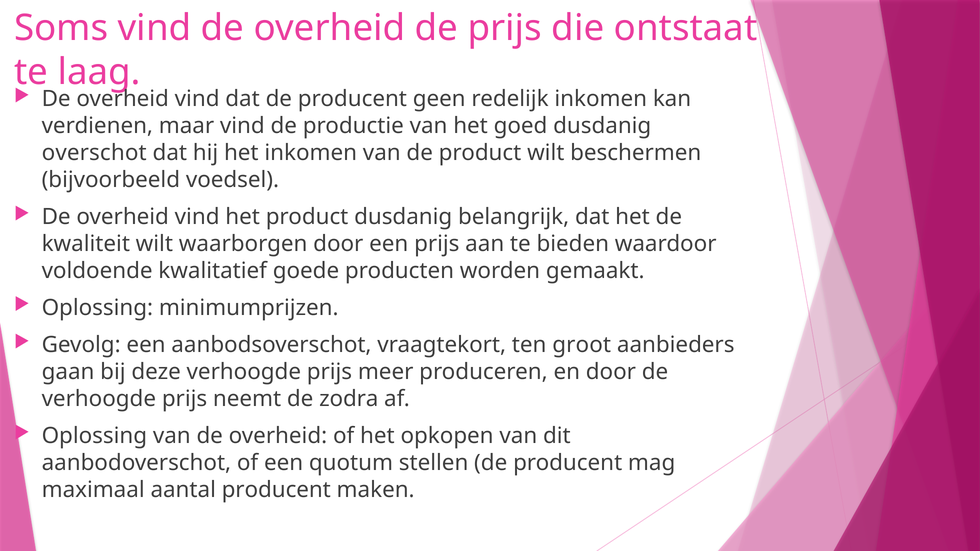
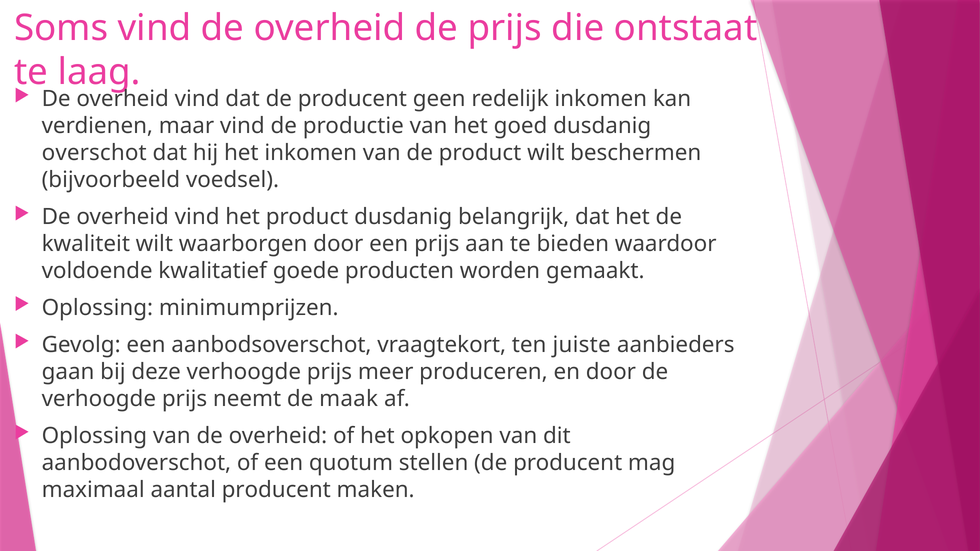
groot: groot -> juiste (582, 345)
zodra: zodra -> maak (349, 399)
